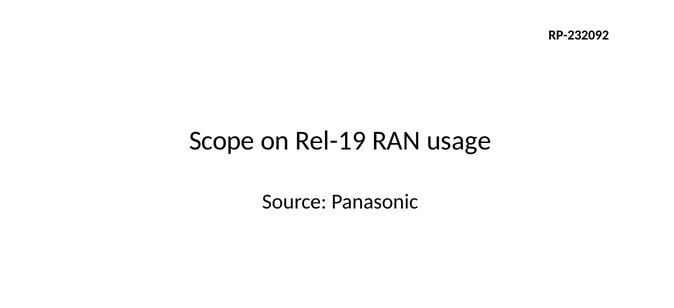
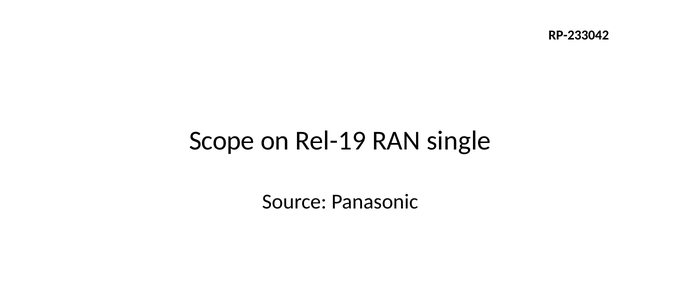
RP-232092: RP-232092 -> RP-233042 (579, 35)
usage: usage -> single (459, 141)
